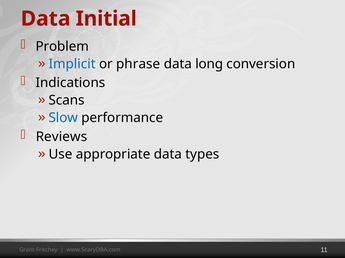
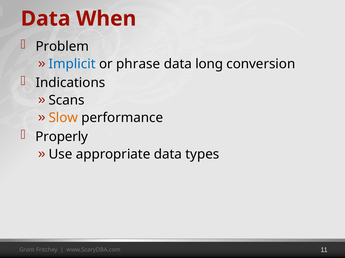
Initial: Initial -> When (106, 19)
Slow colour: blue -> orange (63, 118)
Reviews: Reviews -> Properly (62, 137)
